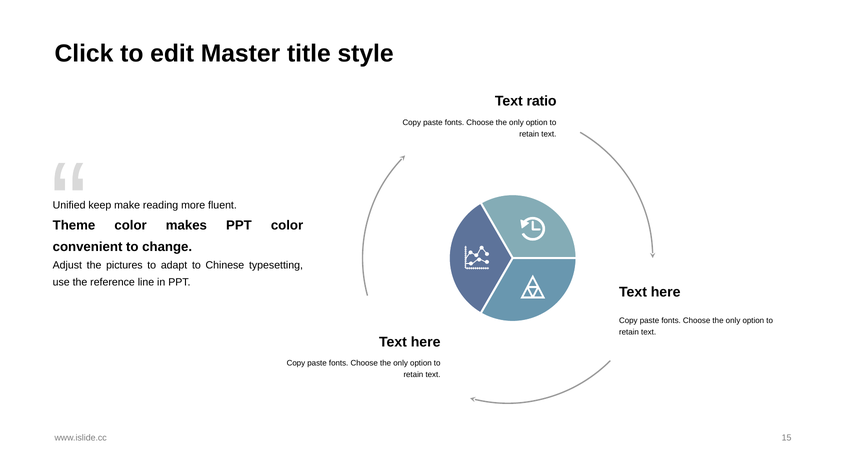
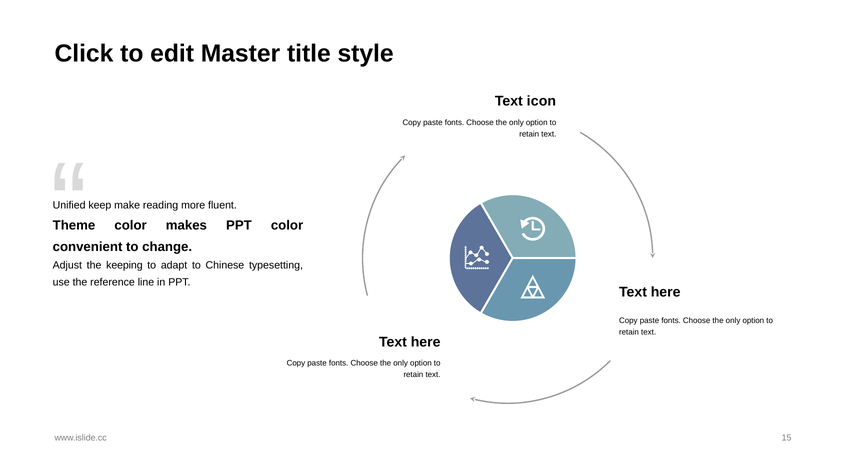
ratio: ratio -> icon (541, 101)
pictures: pictures -> keeping (124, 265)
